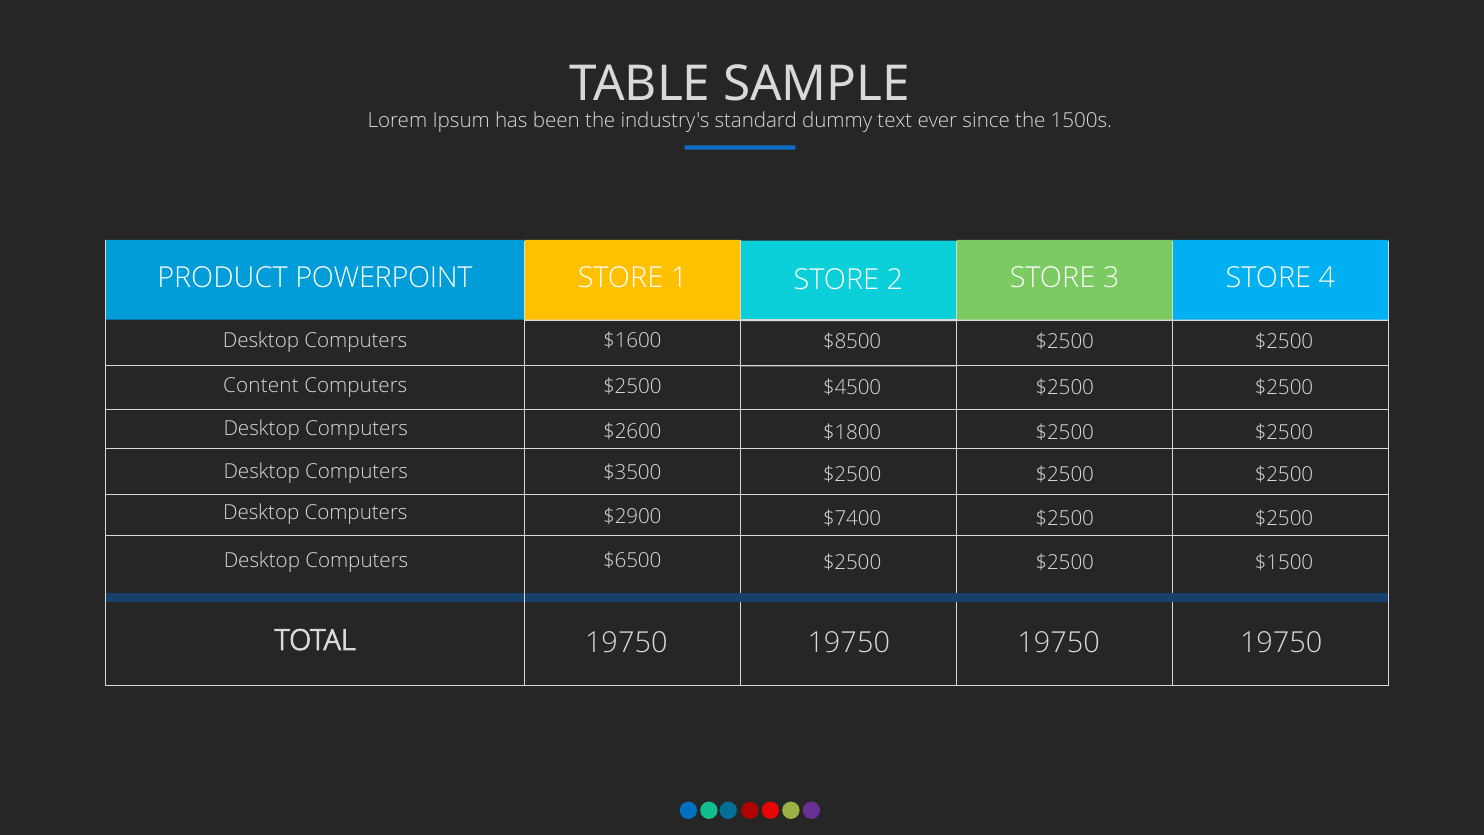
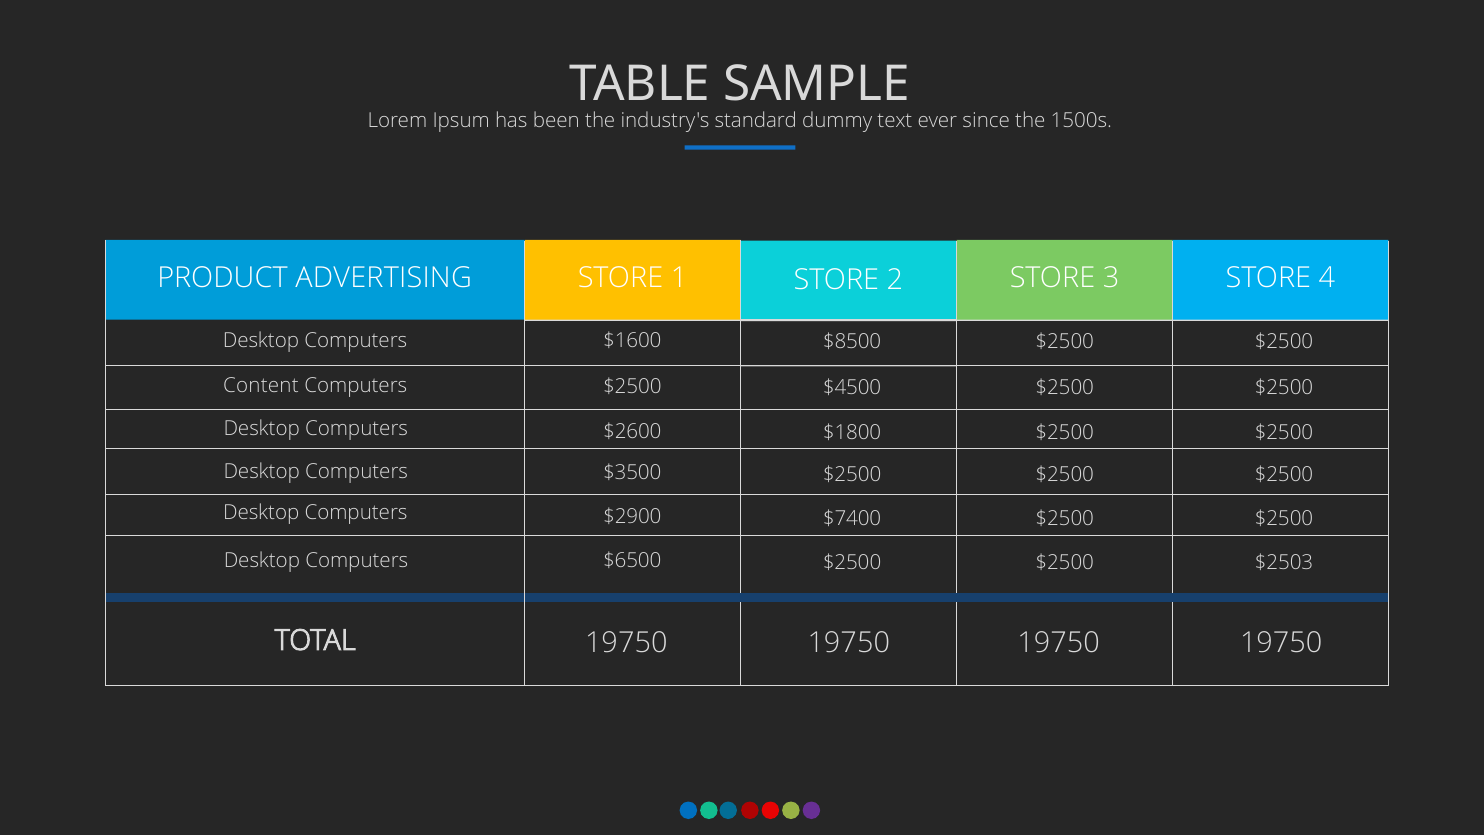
POWERPOINT: POWERPOINT -> ADVERTISING (384, 278)
$1500: $1500 -> $2503 (1284, 562)
